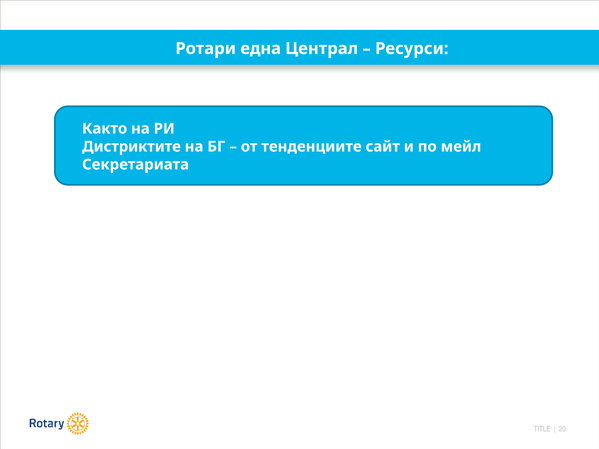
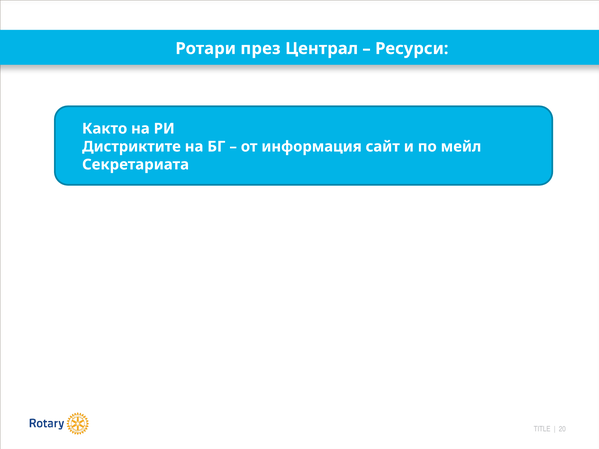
една: една -> през (260, 49)
тенденциите: тенденциите -> информация (312, 147)
